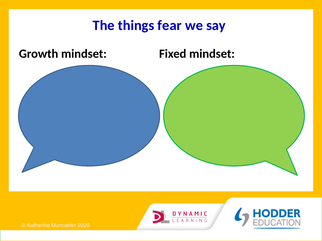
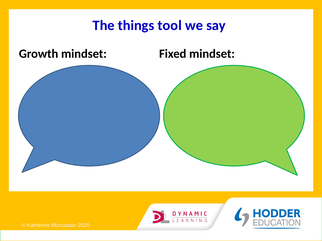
fear: fear -> tool (170, 25)
